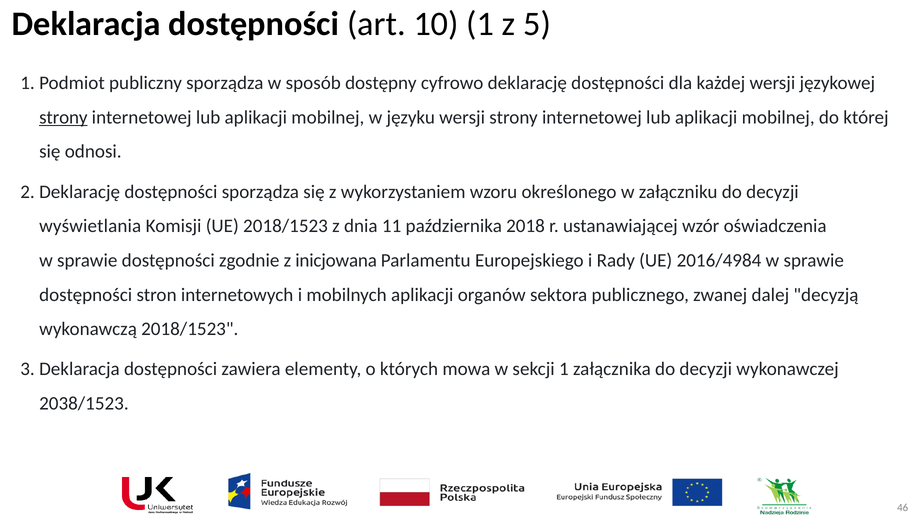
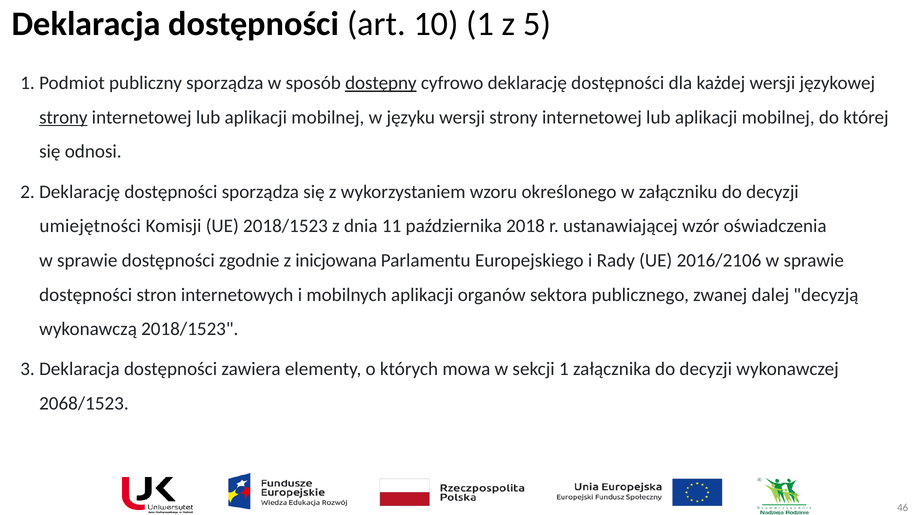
dostępny underline: none -> present (381, 83)
wyświetlania: wyświetlania -> umiejętności (90, 226)
2016/4984: 2016/4984 -> 2016/2106 (719, 260)
2038/1523: 2038/1523 -> 2068/1523 (84, 403)
